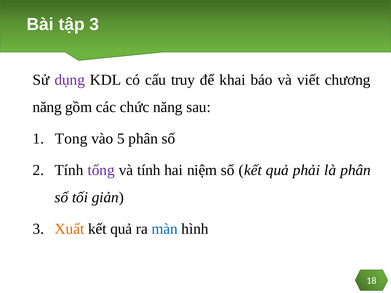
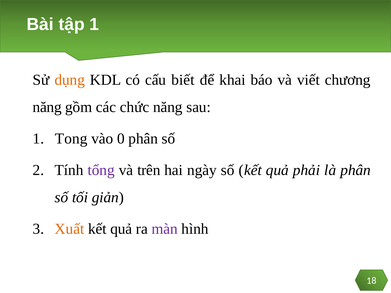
tập 3: 3 -> 1 (94, 24)
dụng colour: purple -> orange (70, 80)
truy: truy -> biết (183, 80)
5: 5 -> 0 (121, 139)
và tính: tính -> trên (149, 170)
niệm: niệm -> ngày (202, 170)
màn colour: blue -> purple (165, 229)
